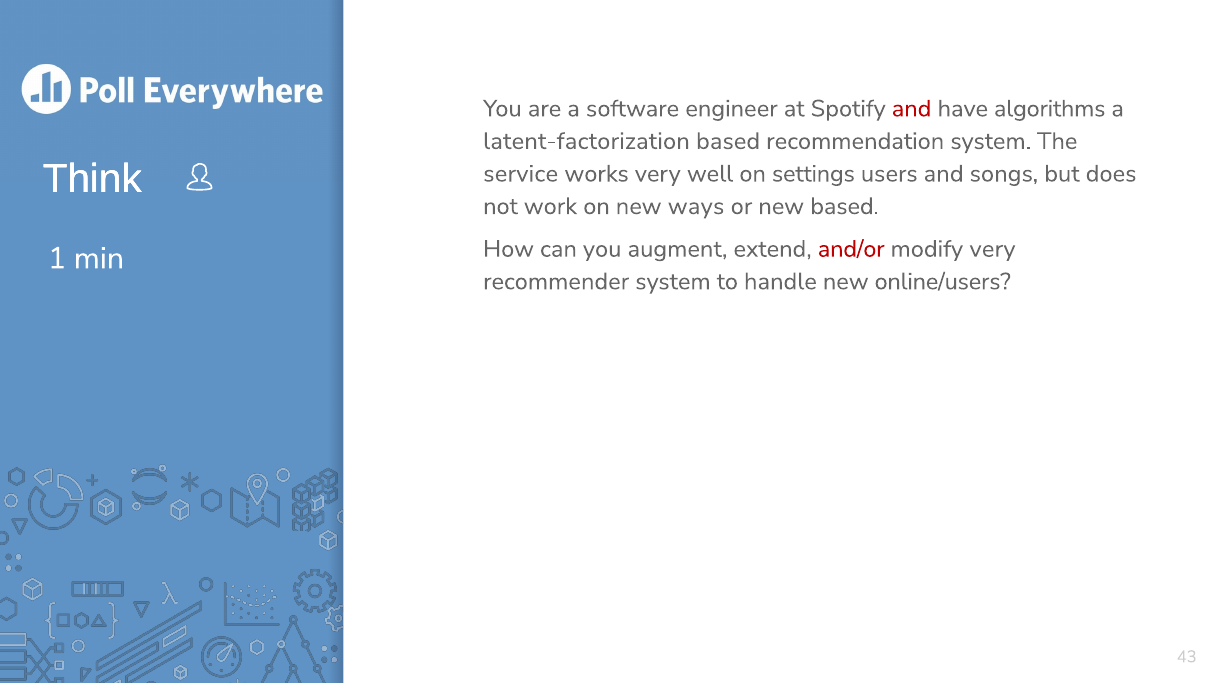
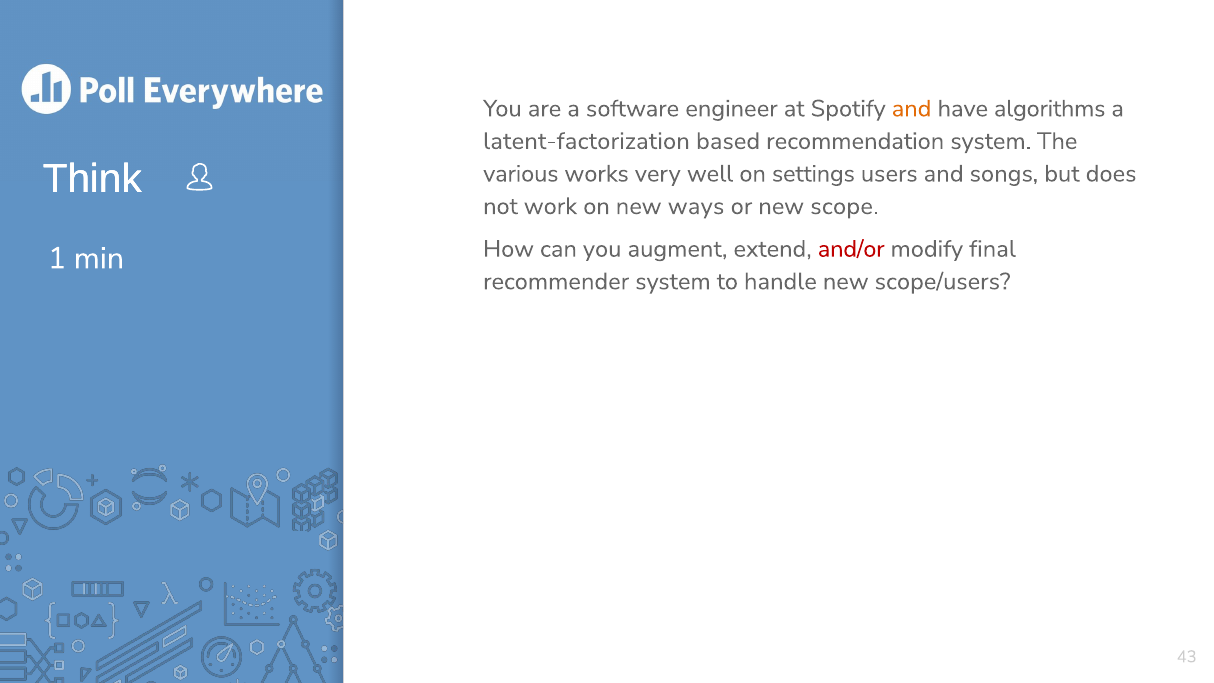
and colour: red -> orange (912, 109)
service: service -> various (521, 174)
new based: based -> scope (844, 206)
modify very: very -> final (993, 249)
online/users: online/users -> scope/users (943, 281)
